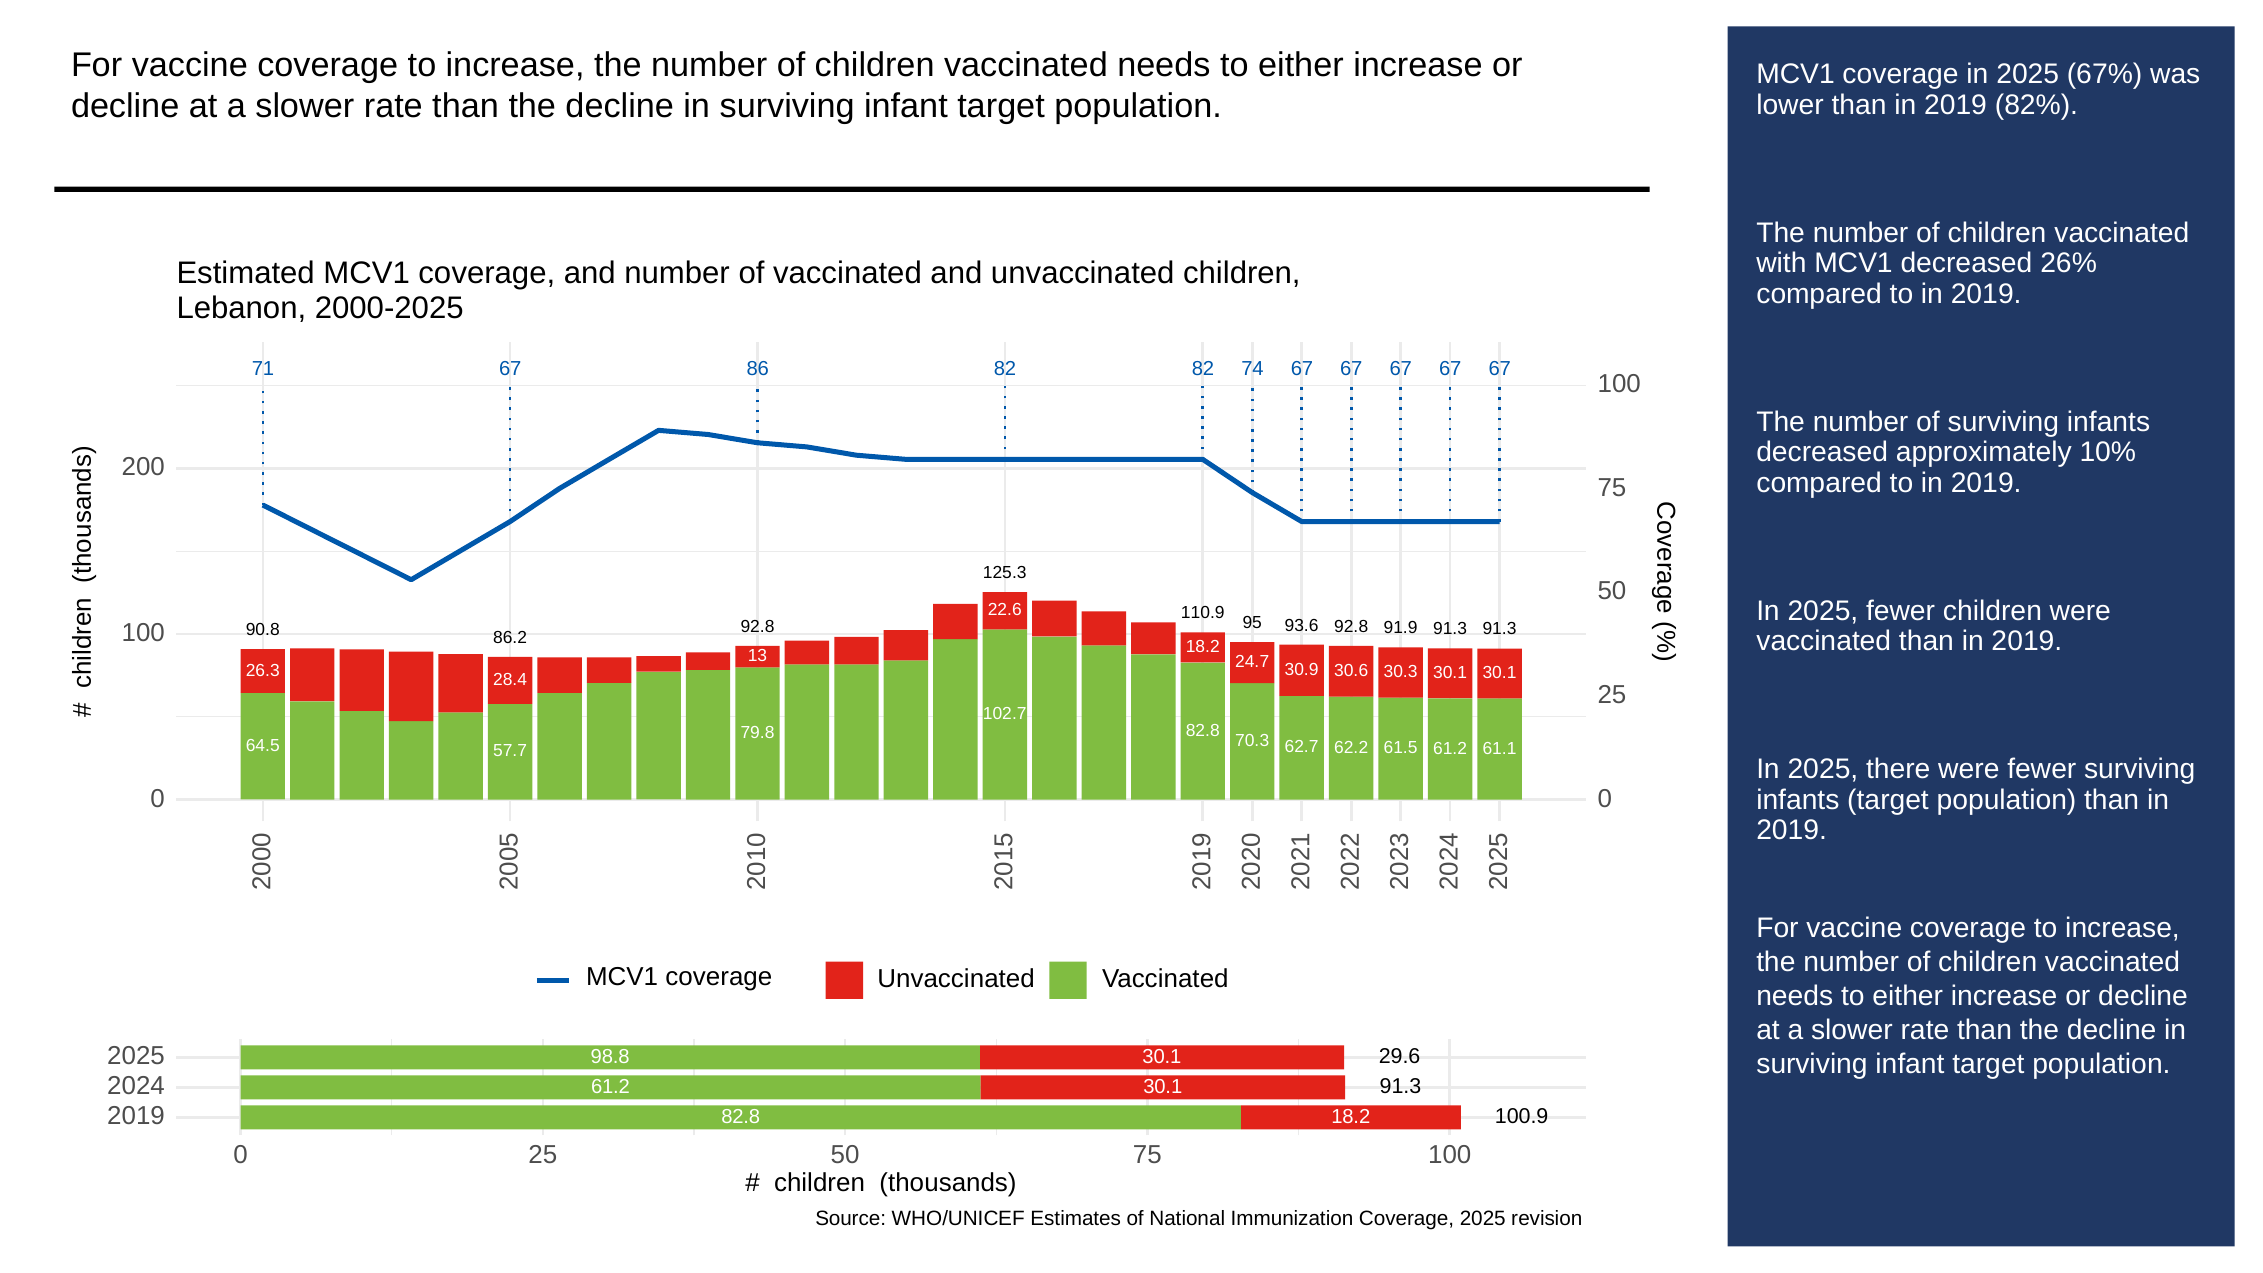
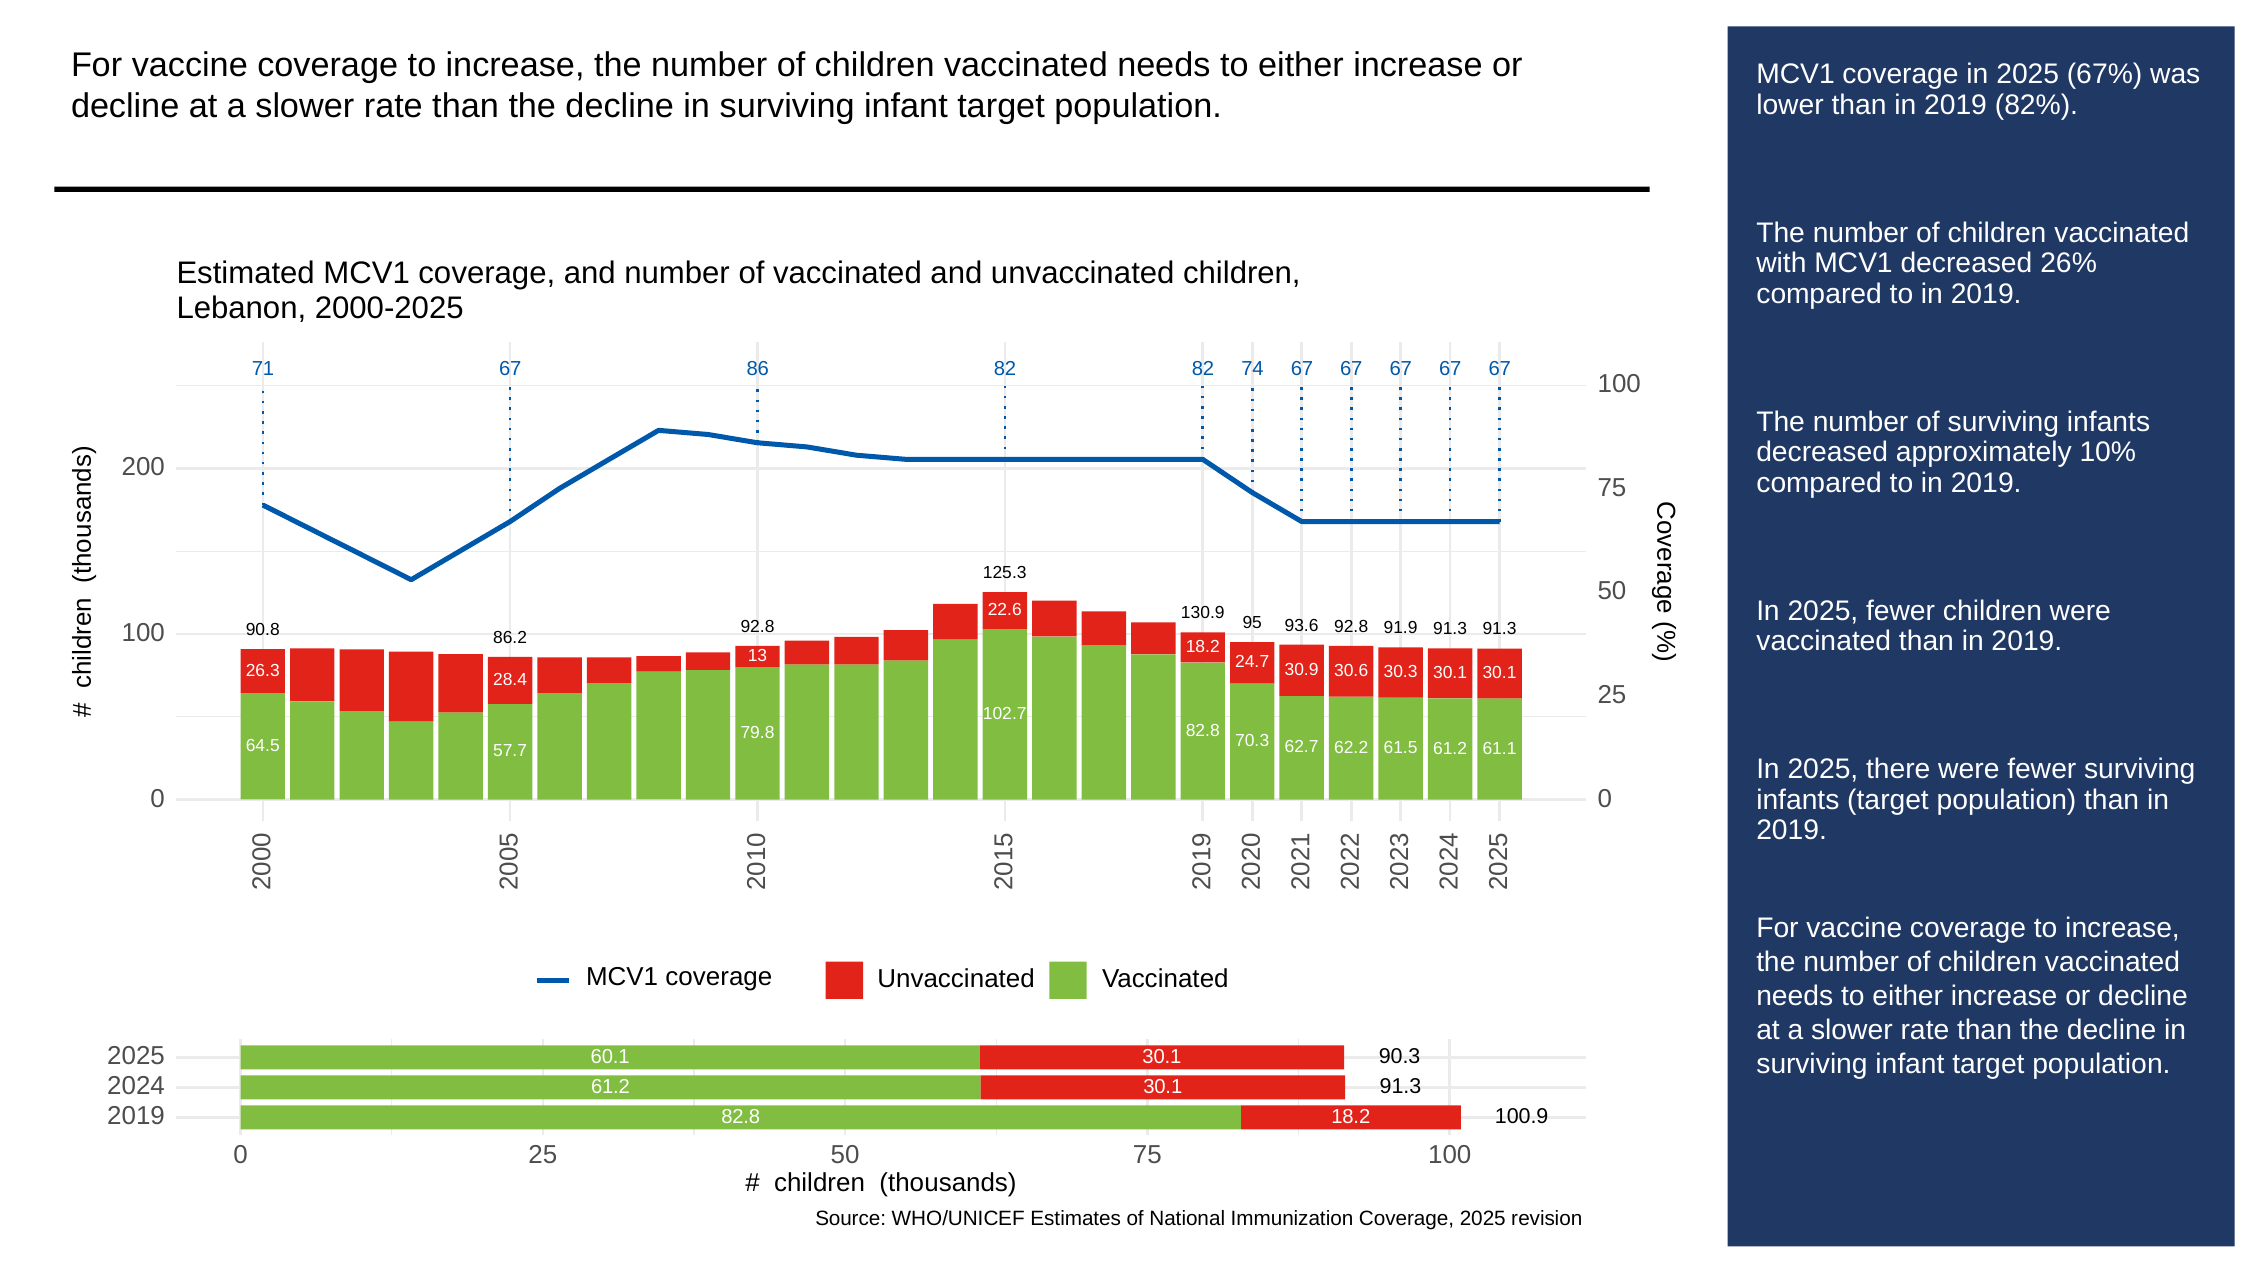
110.9: 110.9 -> 130.9 (1203, 613)
29.6: 29.6 -> 90.3 (1400, 1057)
98.8: 98.8 -> 60.1 (610, 1056)
